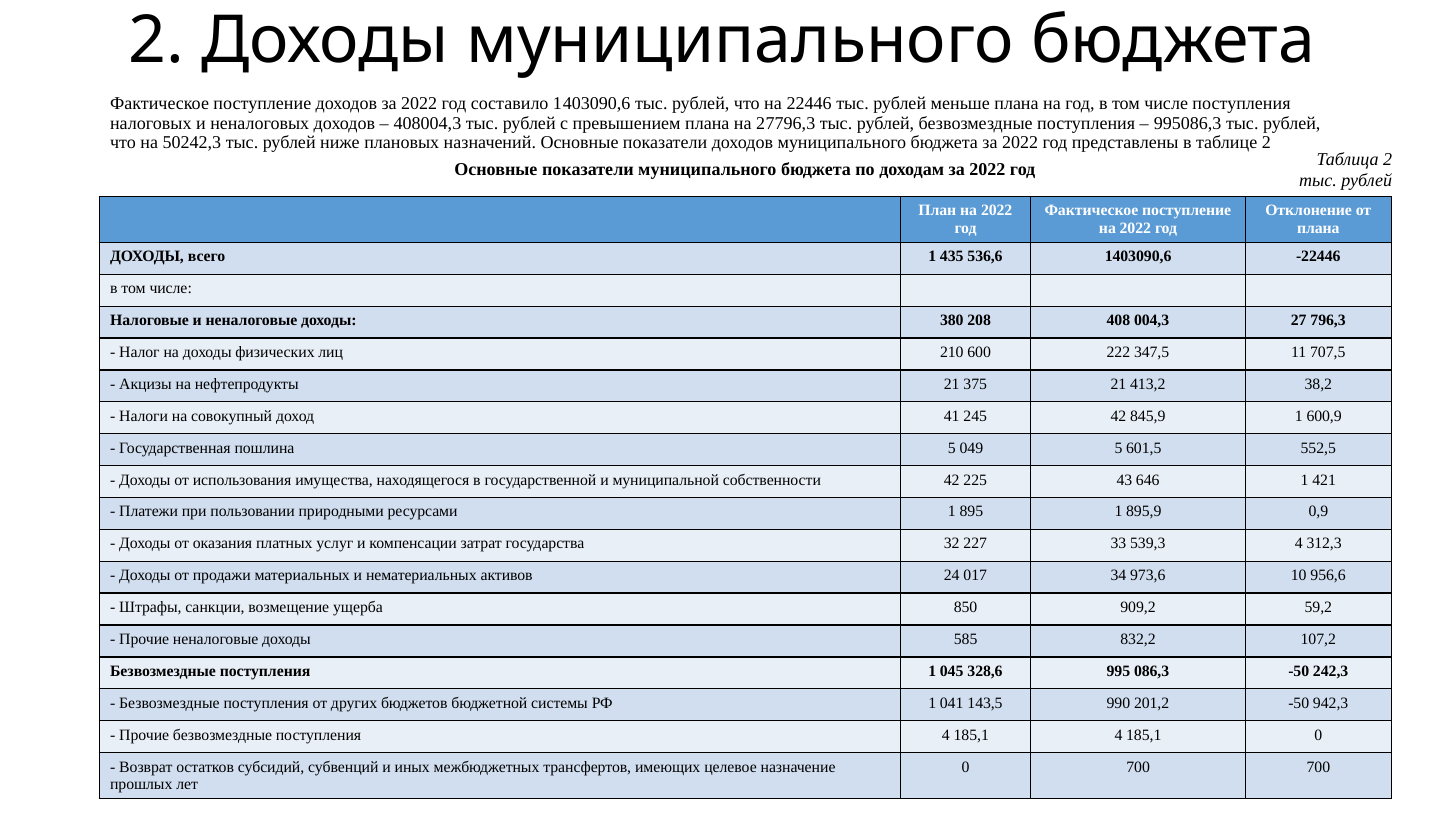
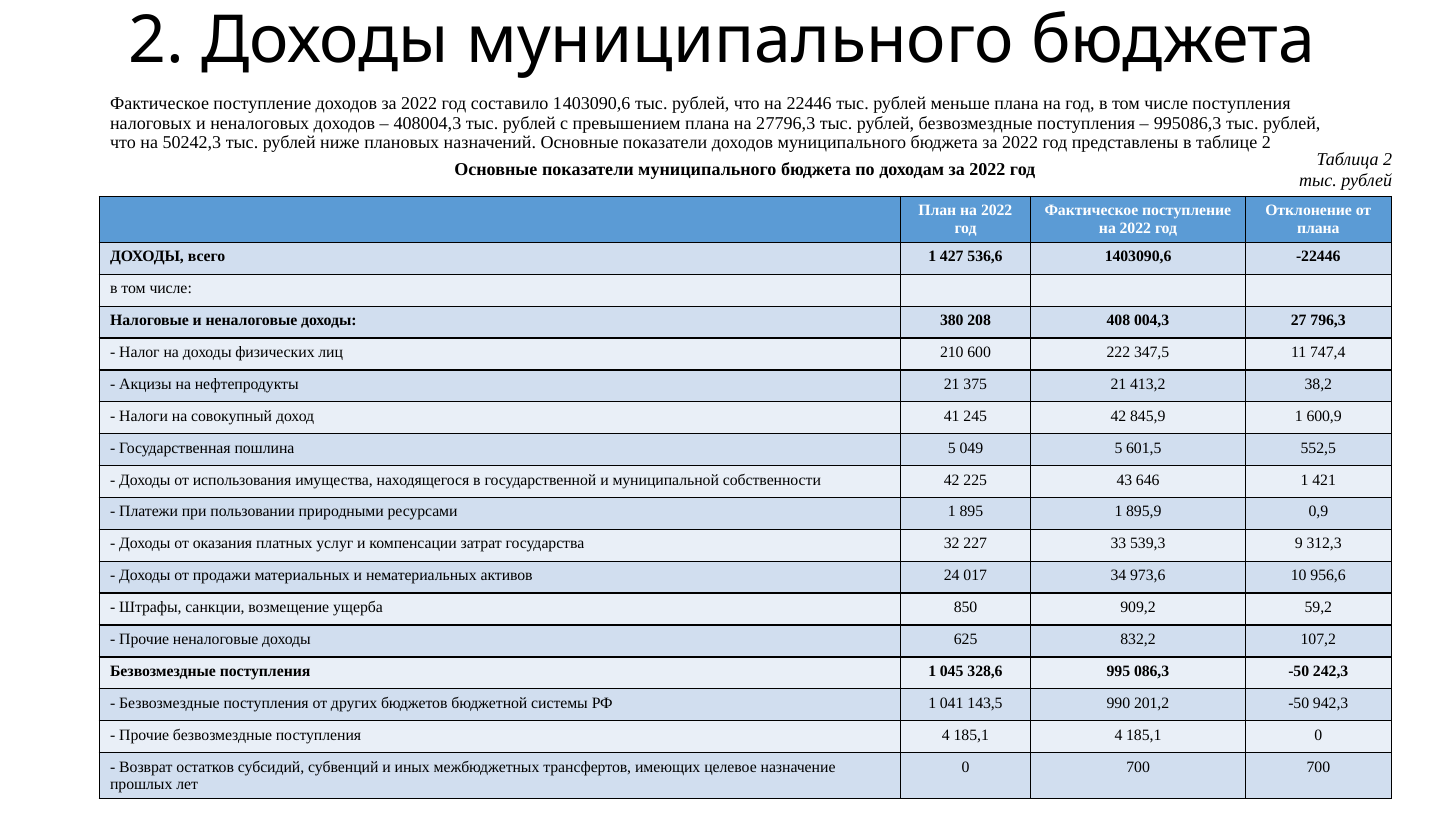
435: 435 -> 427 (952, 257)
707,5: 707,5 -> 747,4 (1328, 352)
539,3 4: 4 -> 9 (1299, 544)
585: 585 -> 625 (966, 639)
